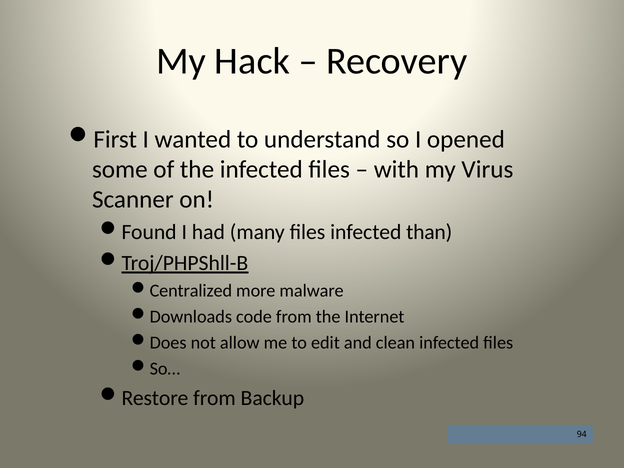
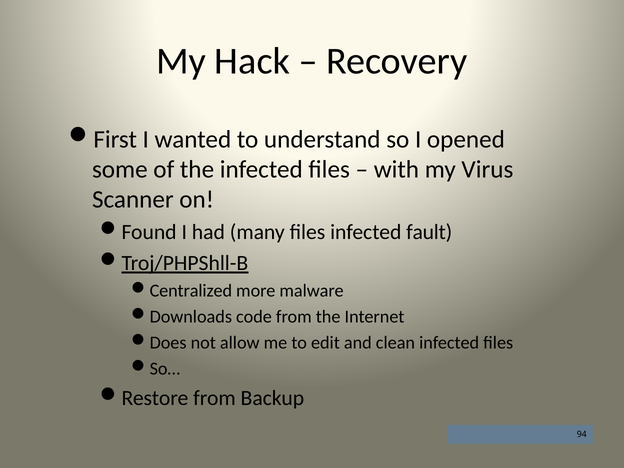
than: than -> fault (429, 232)
